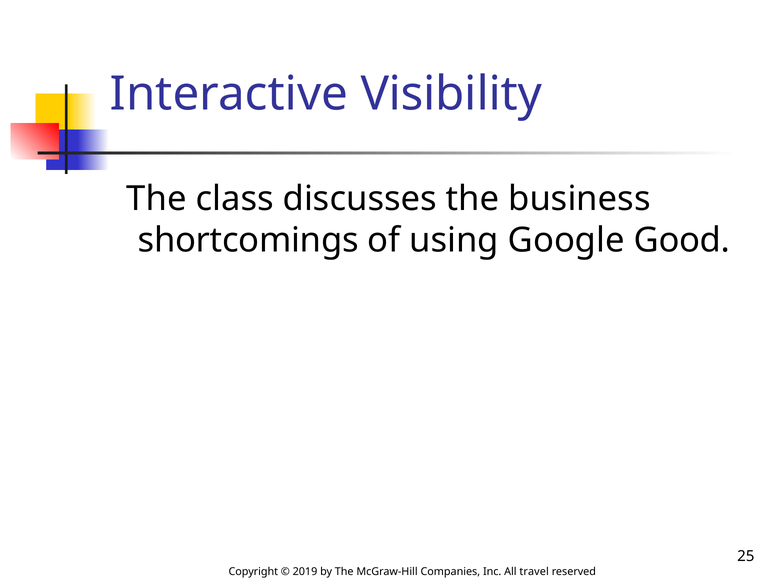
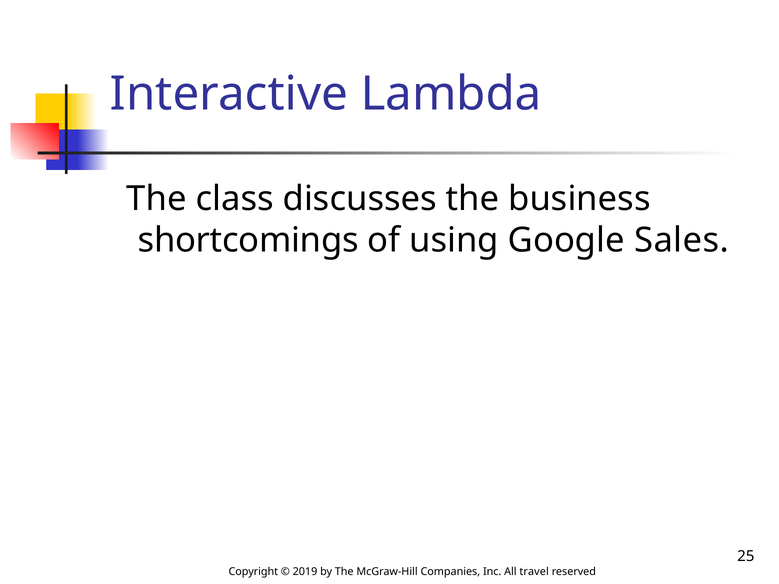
Visibility: Visibility -> Lambda (451, 94)
Good: Good -> Sales (682, 241)
